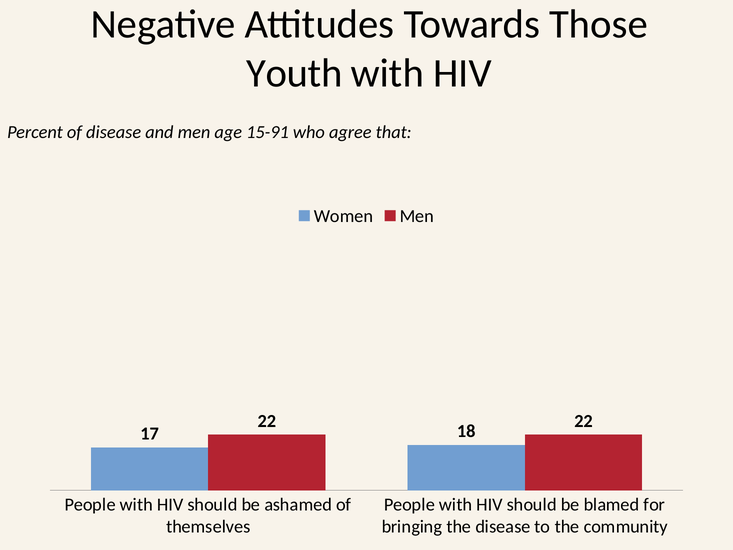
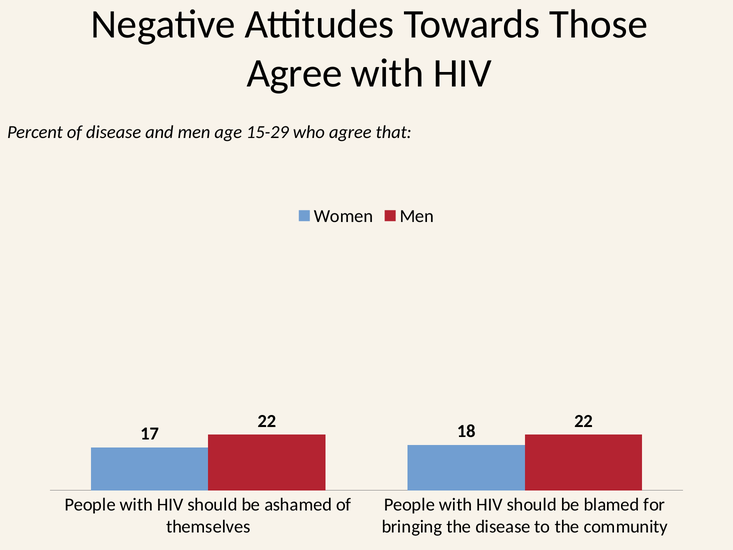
Youth: Youth -> Agree (294, 73)
15-91: 15-91 -> 15-29 (268, 132)
